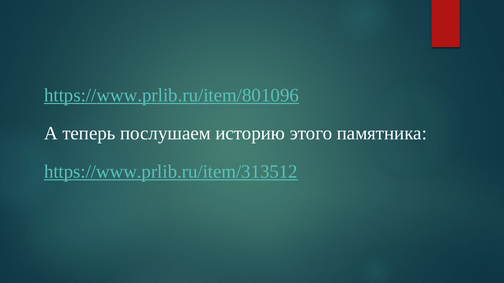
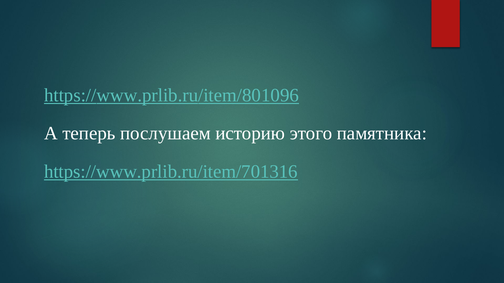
https://www.prlib.ru/item/313512: https://www.prlib.ru/item/313512 -> https://www.prlib.ru/item/701316 (171, 172)
